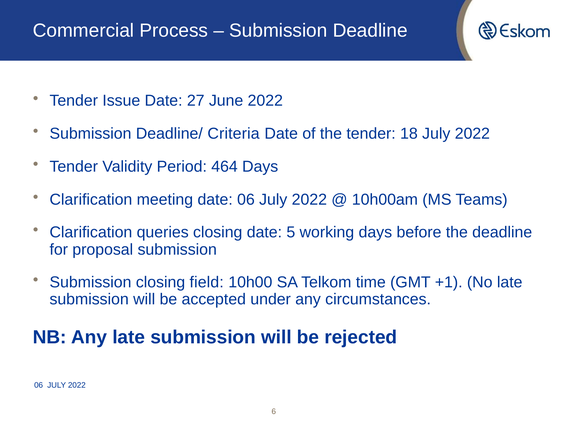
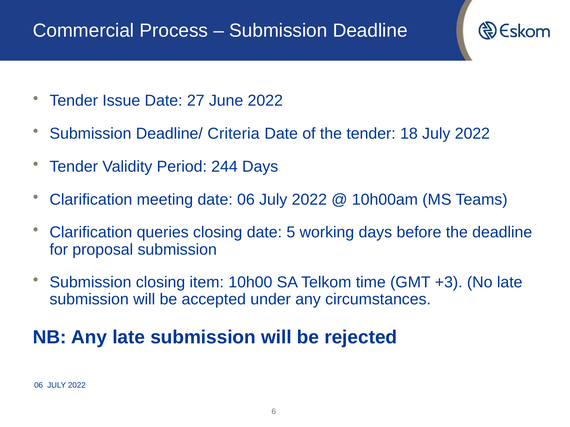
464: 464 -> 244 (225, 167)
field: field -> item (207, 283)
+1: +1 -> +3 (449, 283)
